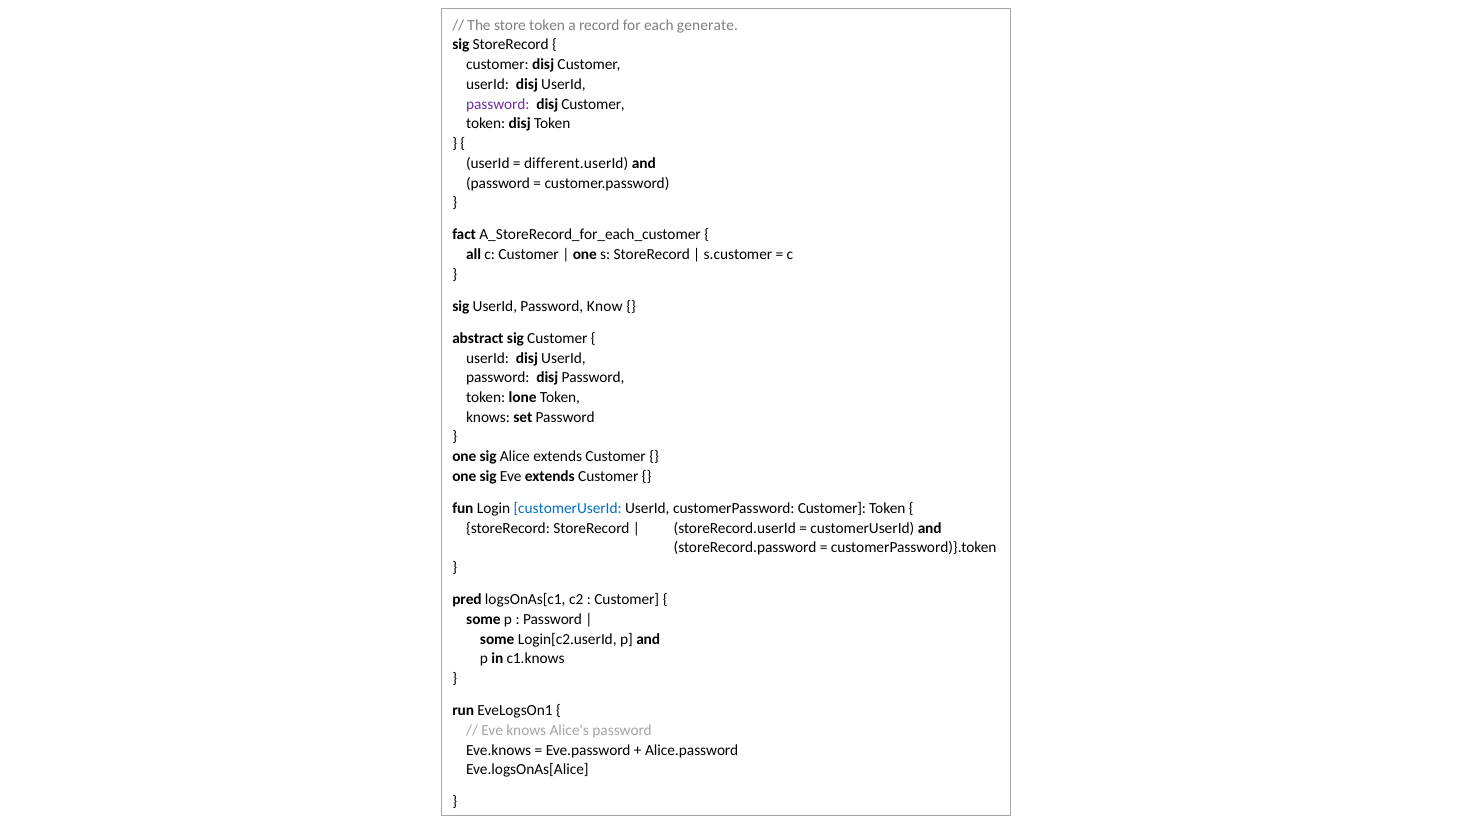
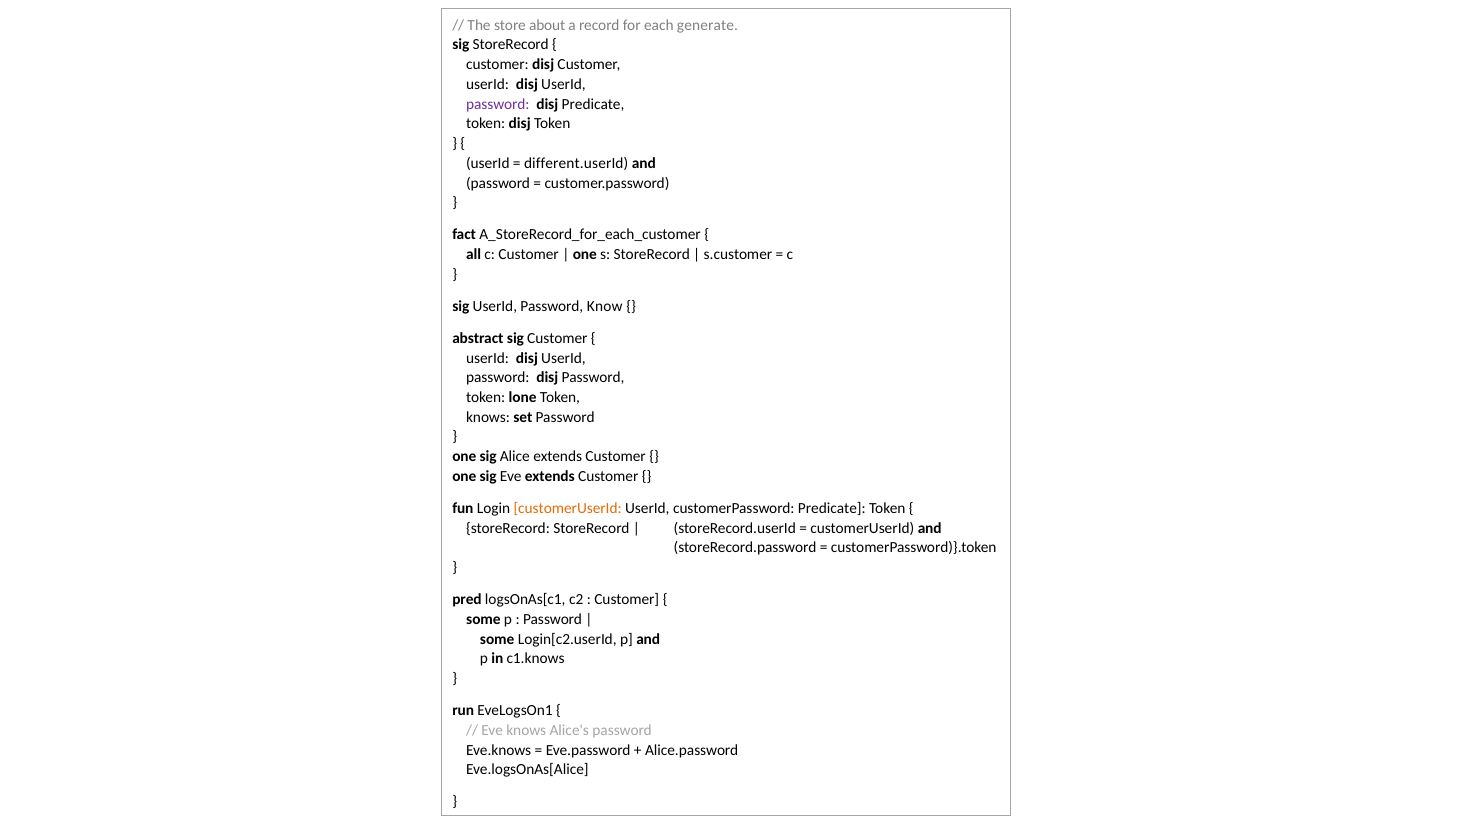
store token: token -> about (547, 25)
Customer: Customer -> Predicate (593, 104)
customerUserId colour: blue -> orange (568, 509)
customerPassword Customer: Customer -> Predicate (832, 509)
